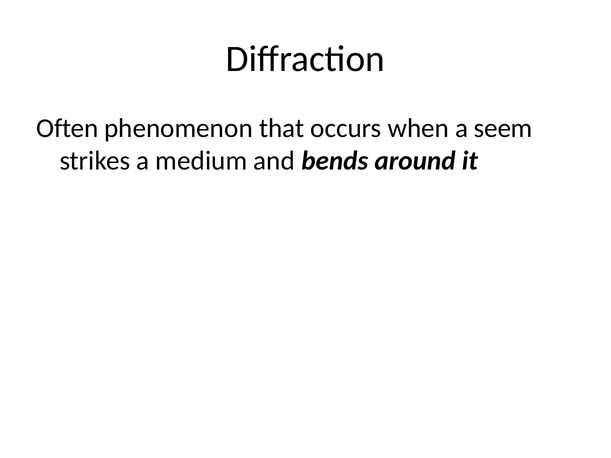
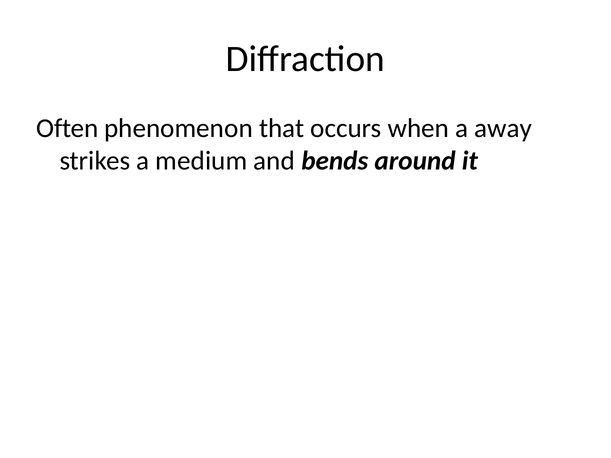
seem: seem -> away (503, 128)
